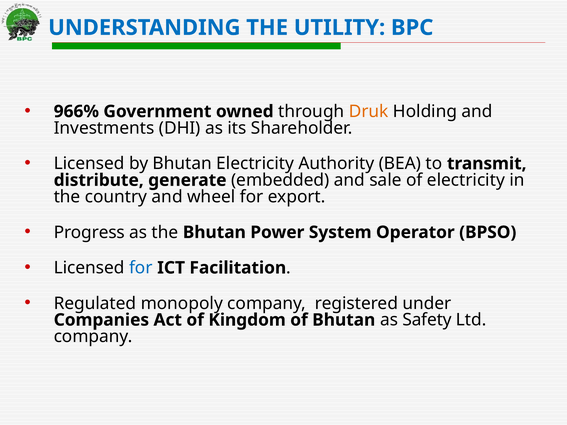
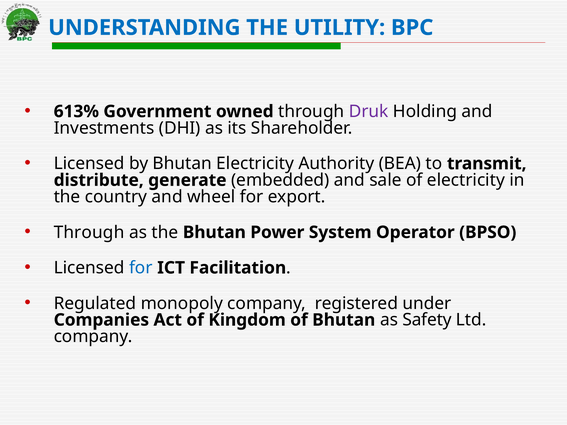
966%: 966% -> 613% (76, 112)
Druk colour: orange -> purple (369, 112)
Progress: Progress -> Through (89, 232)
